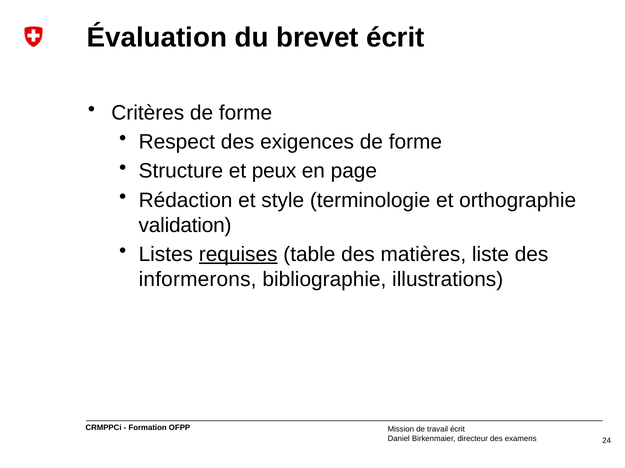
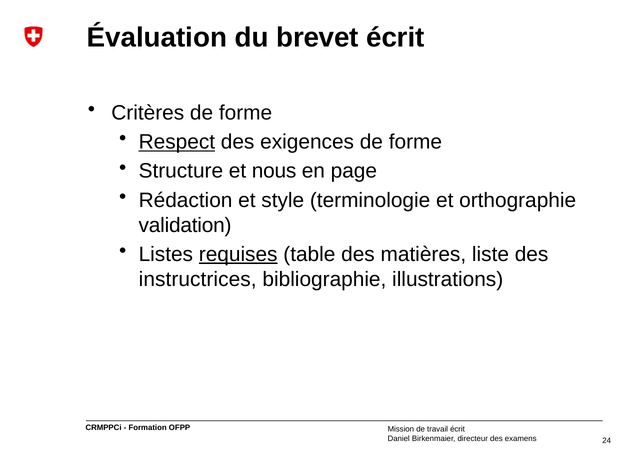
Respect underline: none -> present (177, 142)
peux: peux -> nous (274, 171)
informerons: informerons -> instructrices (198, 280)
